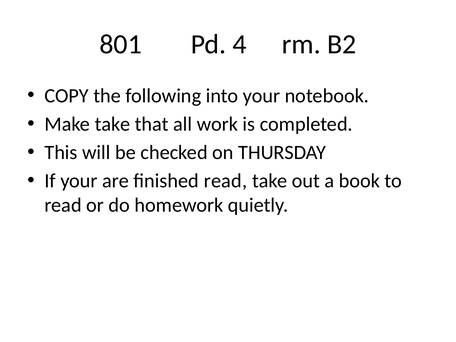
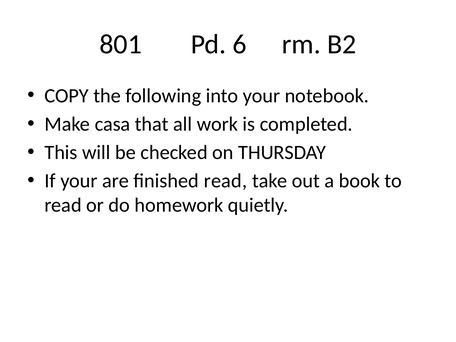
4: 4 -> 6 (240, 44)
Make take: take -> casa (112, 124)
